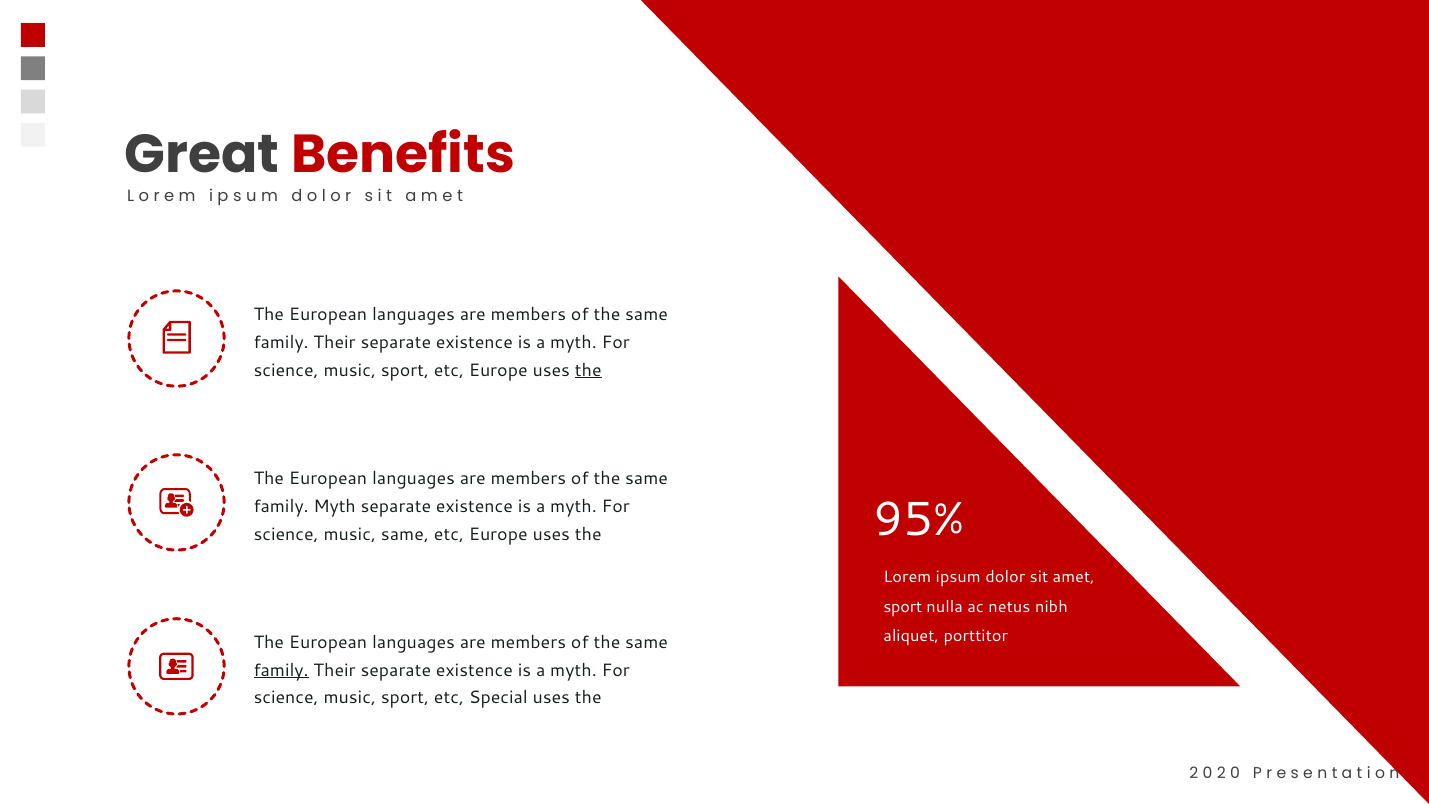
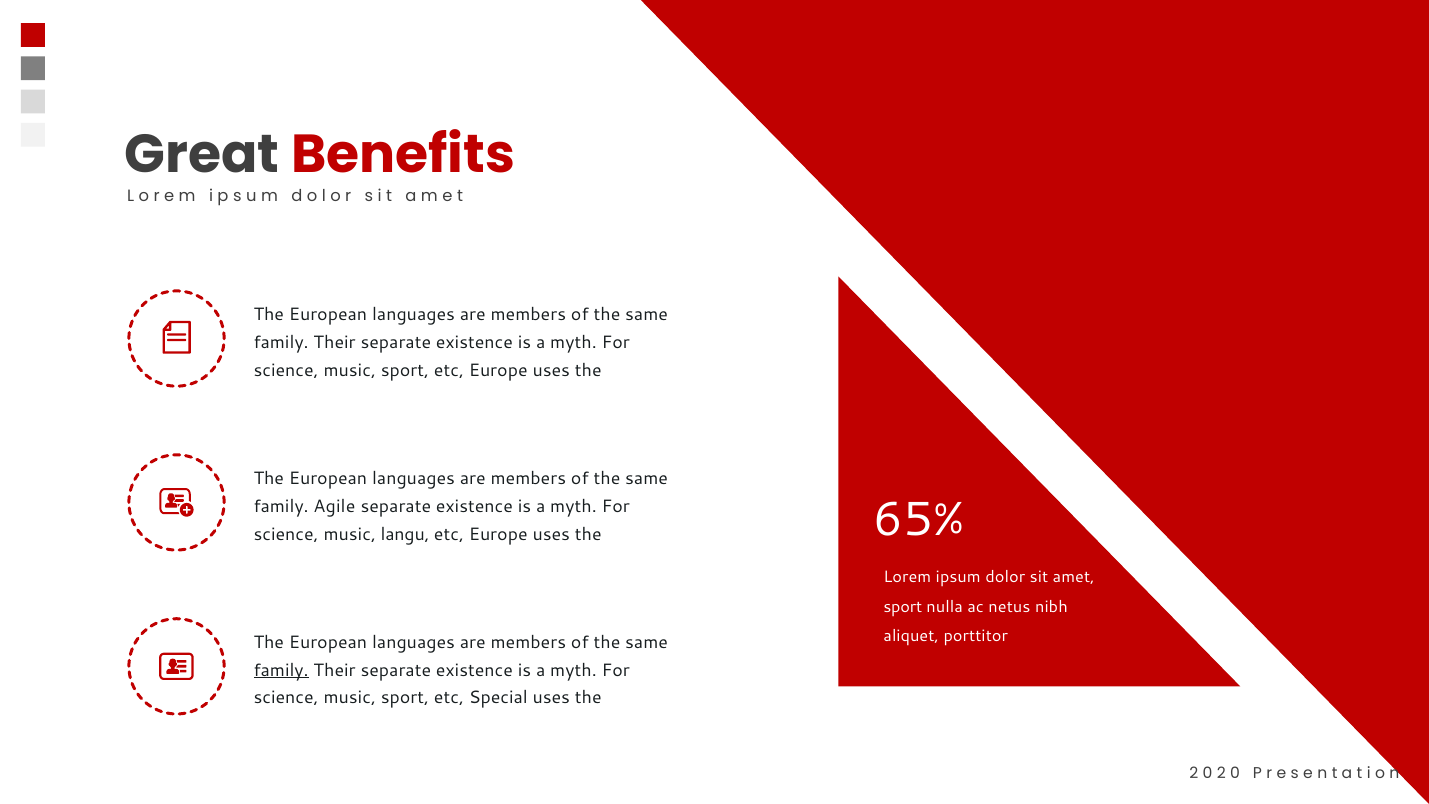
the underline: present -> none (588, 370)
family Myth: Myth -> Agile (334, 506)
95%: 95% -> 65% (919, 520)
music same: same -> langu (405, 534)
